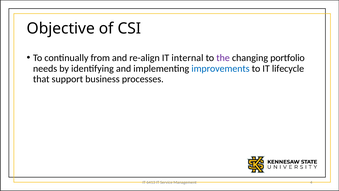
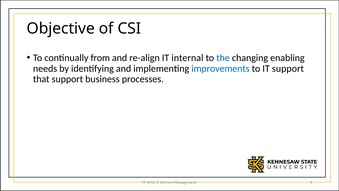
the colour: purple -> blue (223, 58)
portfolio: portfolio -> enabling (287, 58)
IT lifecycle: lifecycle -> support (288, 68)
